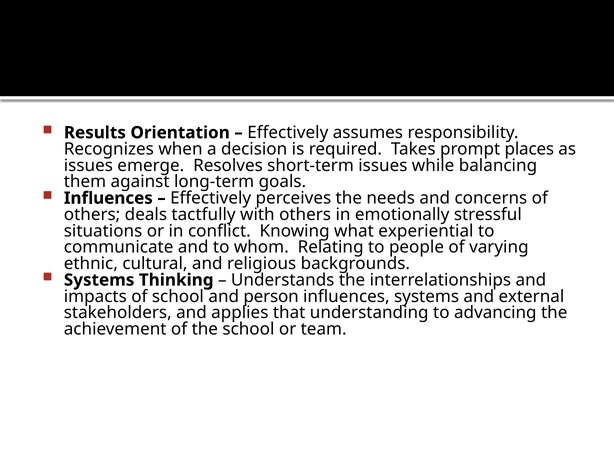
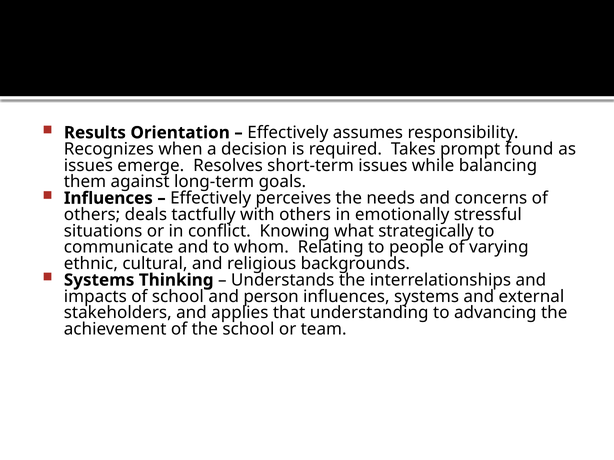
places: places -> found (529, 149)
experiential: experiential -> strategically (426, 231)
